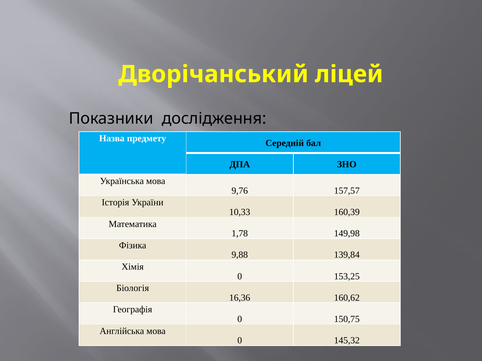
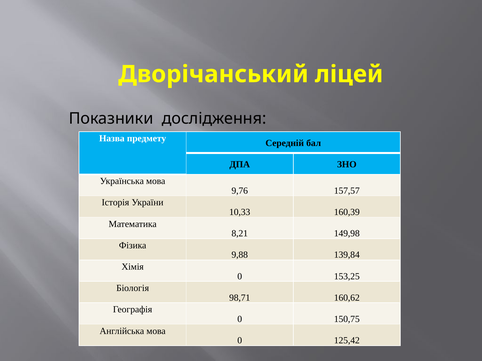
1,78: 1,78 -> 8,21 (240, 234)
16,36: 16,36 -> 98,71 (240, 298)
145,32: 145,32 -> 125,42 (347, 341)
